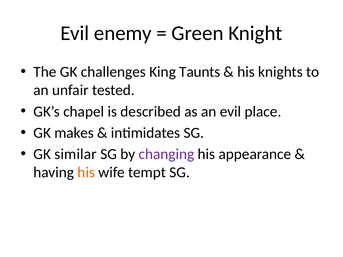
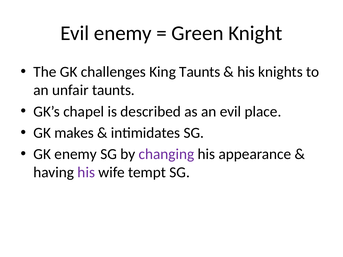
unfair tested: tested -> taunts (113, 90)
GK similar: similar -> enemy (76, 154)
his colour: orange -> purple (86, 173)
